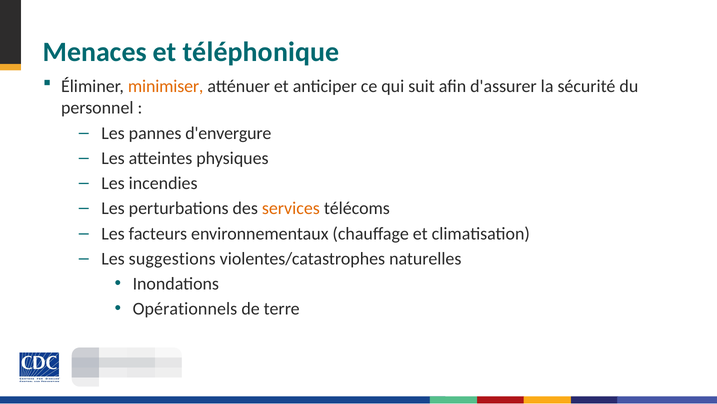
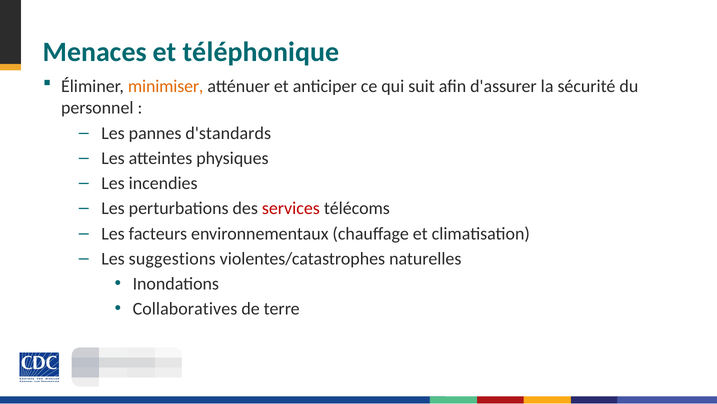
d'envergure: d'envergure -> d'standards (228, 133)
services colour: orange -> red (291, 208)
Opérationnels: Opérationnels -> Collaboratives (185, 309)
